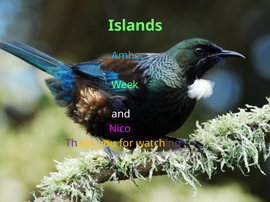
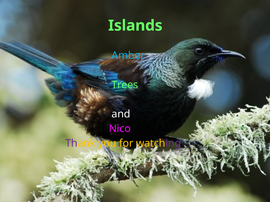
Week: Week -> Trees (125, 85)
